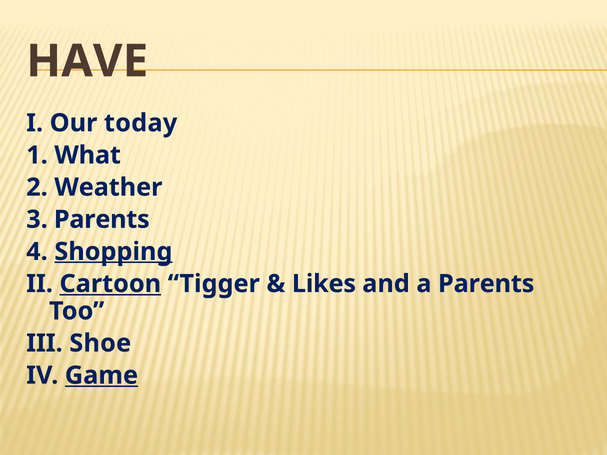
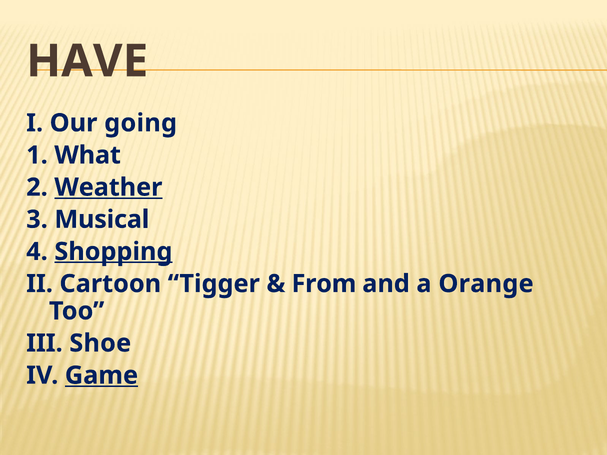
today: today -> going (141, 123)
Weather underline: none -> present (108, 187)
3 Parents: Parents -> Musical (102, 220)
Cartoon underline: present -> none (110, 284)
Likes: Likes -> From (324, 284)
a Parents: Parents -> Orange (486, 284)
